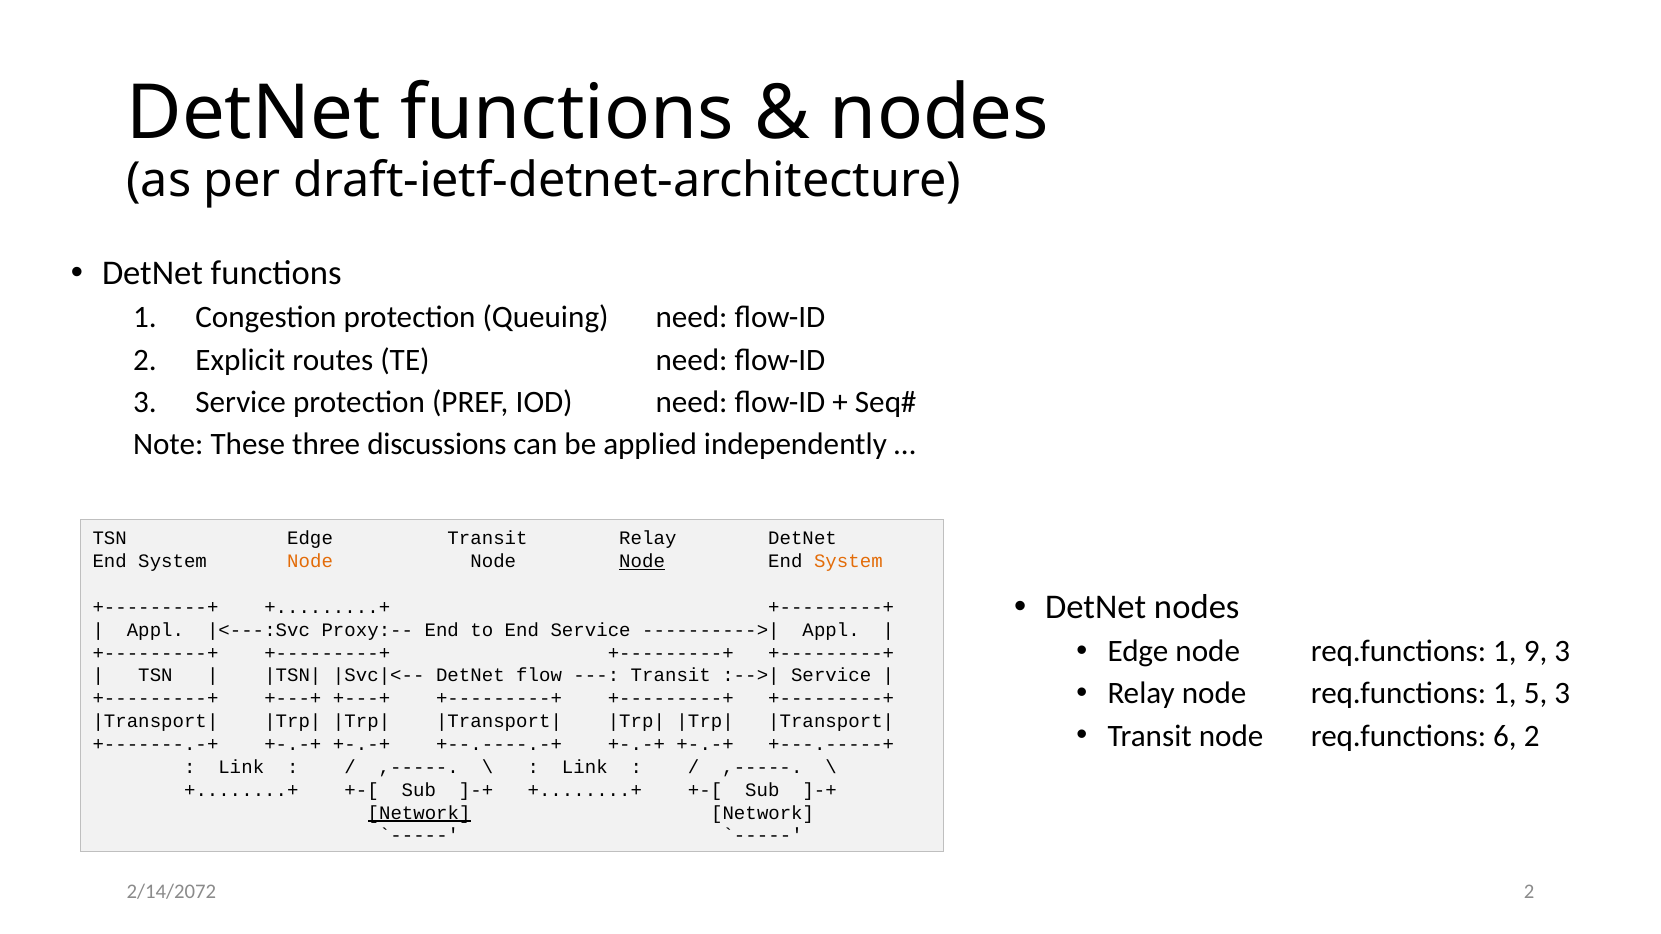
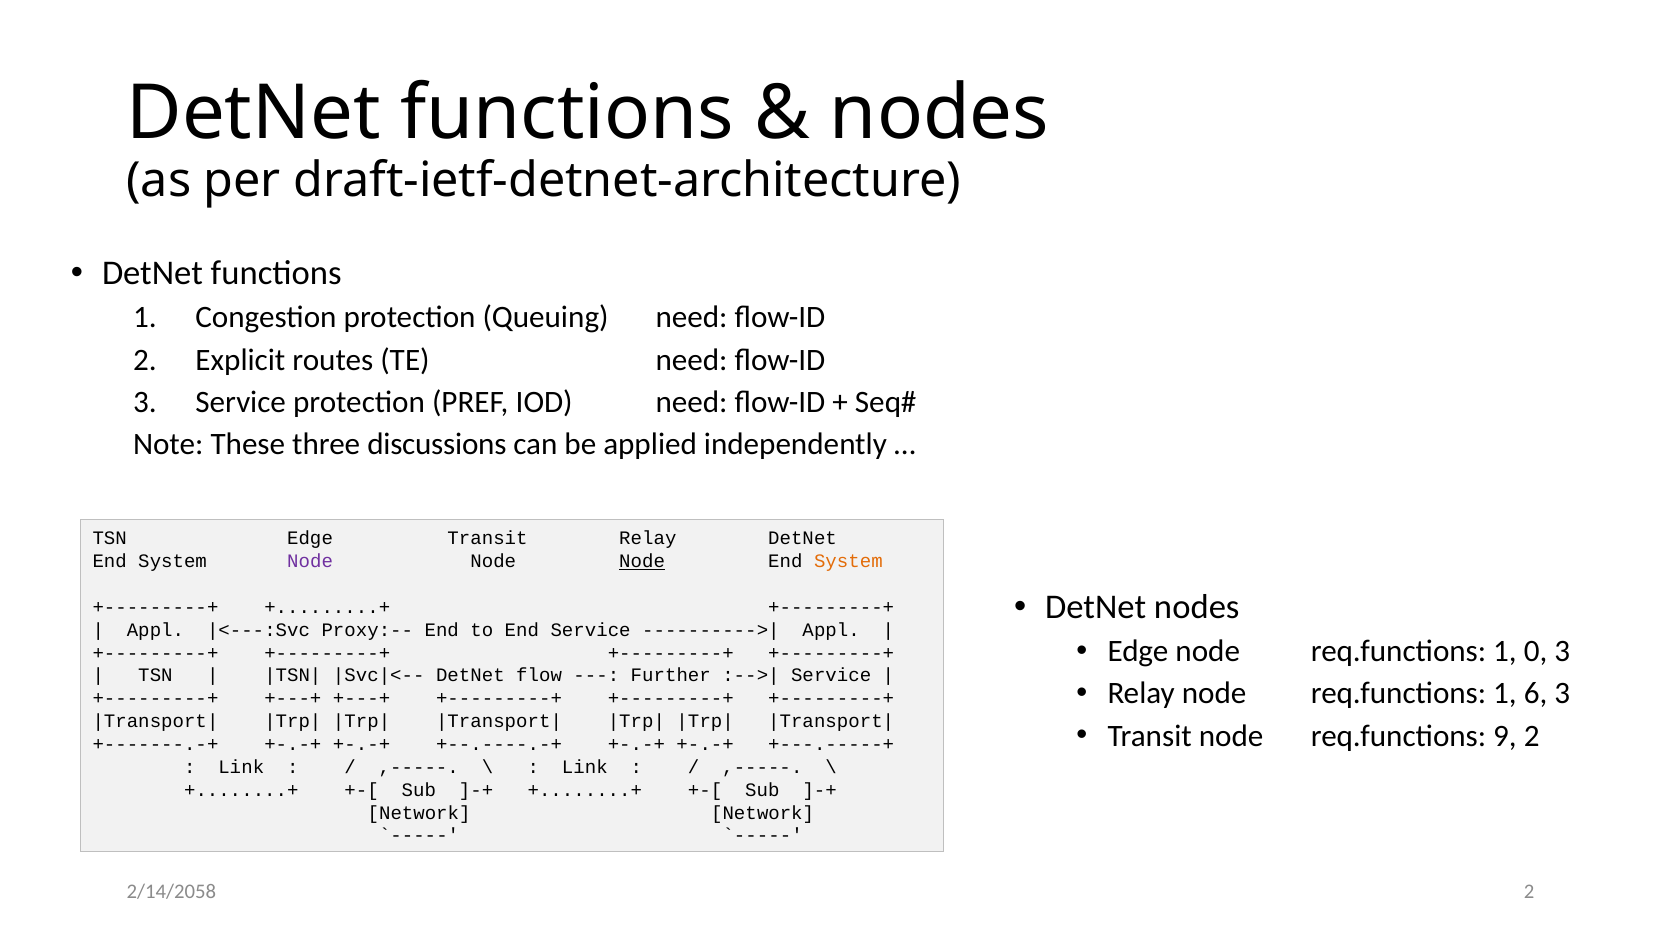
Node colour: orange -> purple (310, 562)
9: 9 -> 0 (1536, 652)
Transit: Transit -> Further (671, 676)
5: 5 -> 6 (1536, 694)
6: 6 -> 9 (1505, 736)
Network underline: present -> none (419, 813)
2/14/2072: 2/14/2072 -> 2/14/2058 (171, 892)
